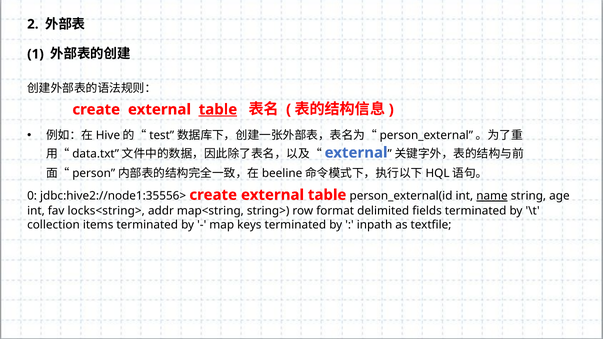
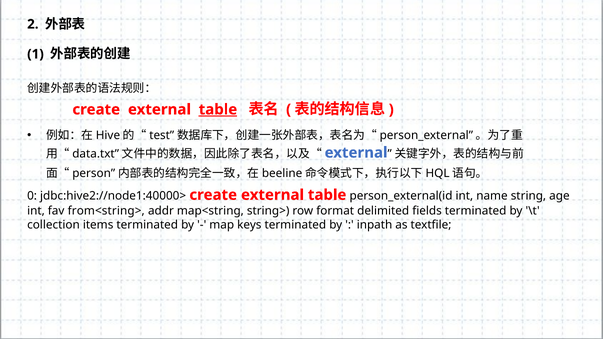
jdbc:hive2://node1:35556>: jdbc:hive2://node1:35556> -> jdbc:hive2://node1:40000> (113, 196)
name underline: present -> none (492, 196)
locks<string>: locks<string> -> from<string> (106, 211)
